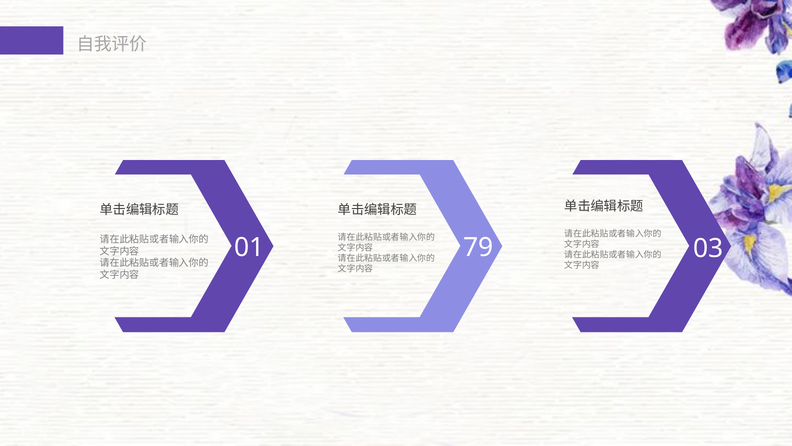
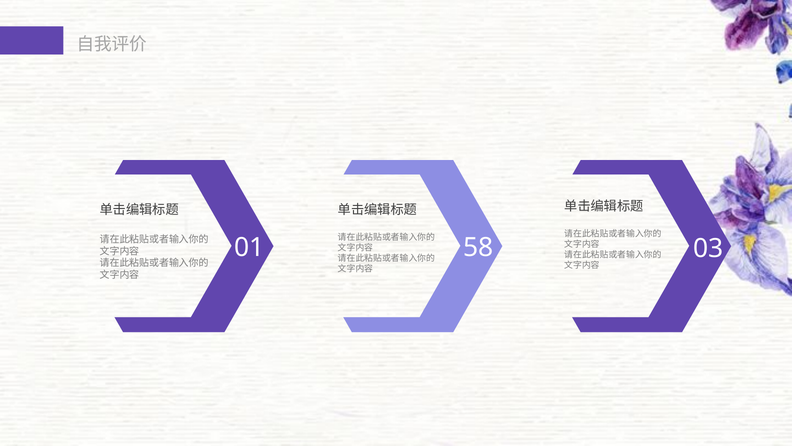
79: 79 -> 58 (478, 247)
